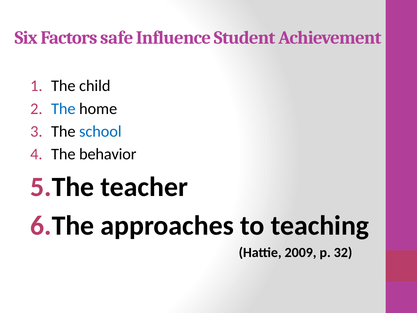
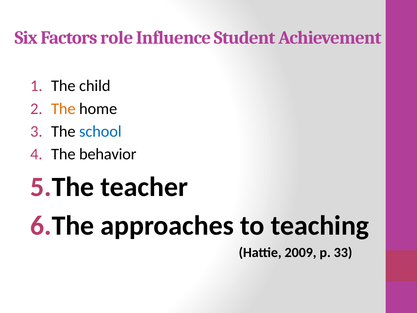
safe: safe -> role (117, 38)
The colour: blue -> orange (63, 109)
32: 32 -> 33 (343, 252)
